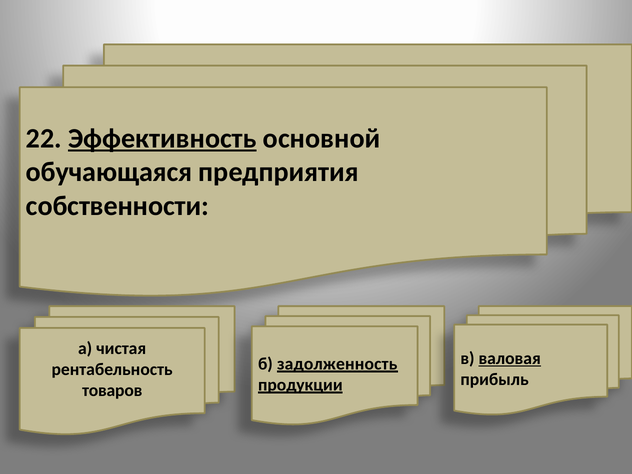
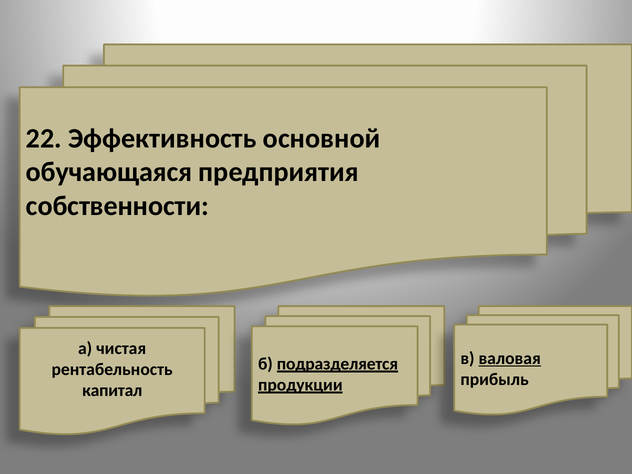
Эффективность underline: present -> none (162, 138)
задолженность: задолженность -> подразделяется (337, 364)
товаров: товаров -> капитал (112, 391)
